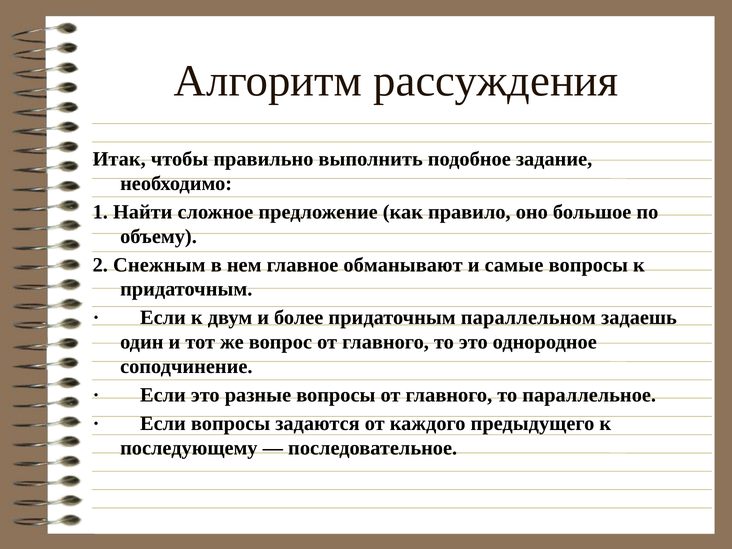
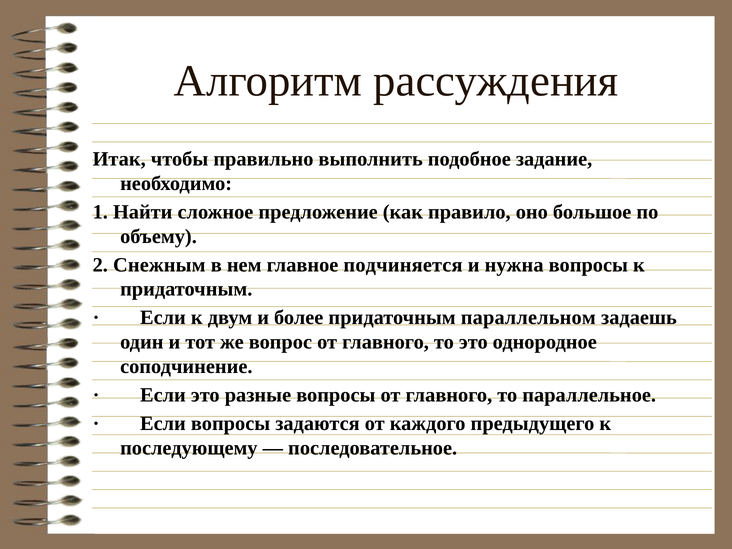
обманывают: обманывают -> подчиняется (403, 265)
самые: самые -> нужна (514, 265)
